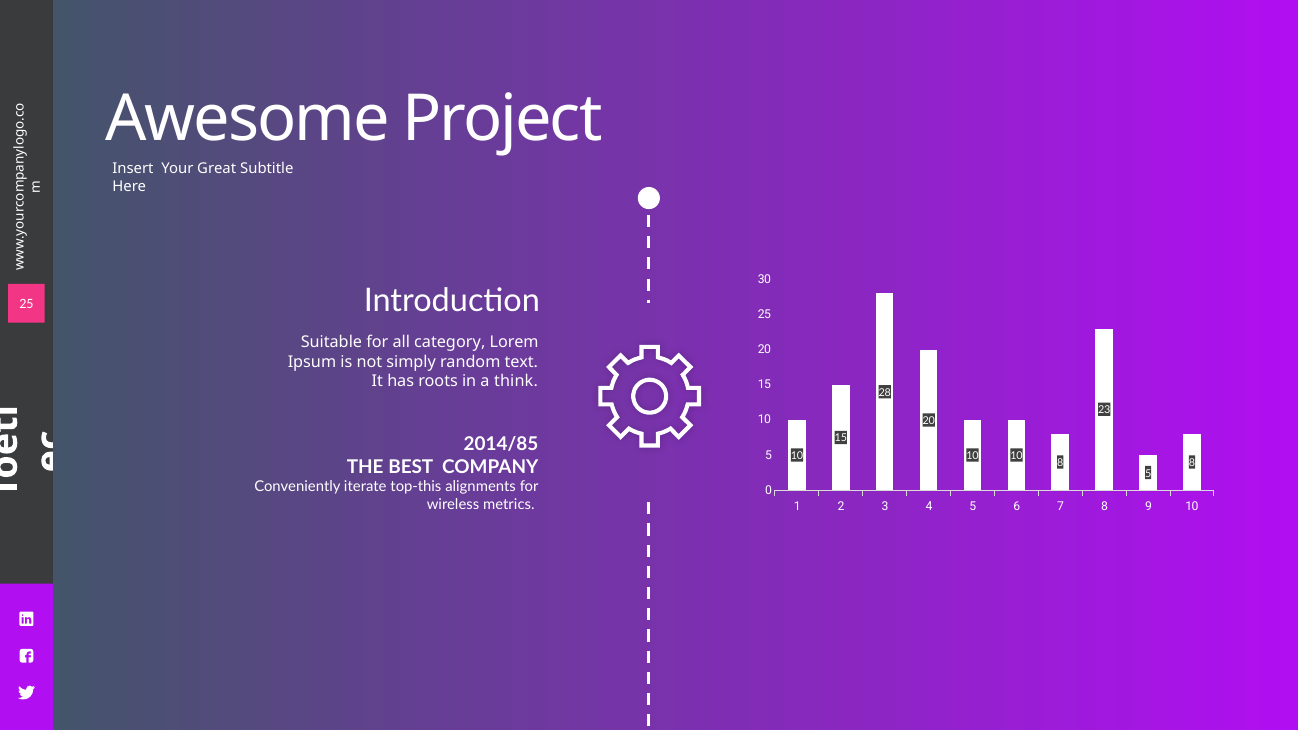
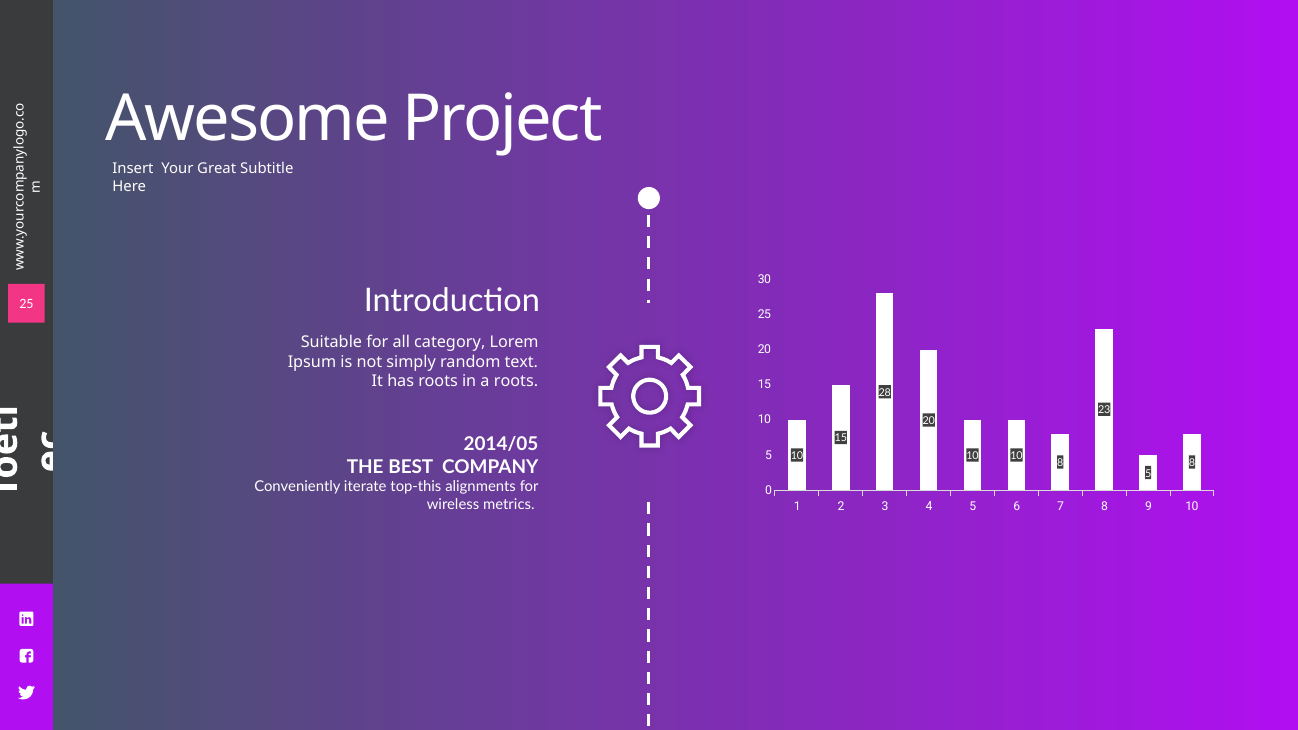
a think: think -> roots (516, 381)
2014/85: 2014/85 -> 2014/05 (501, 444)
